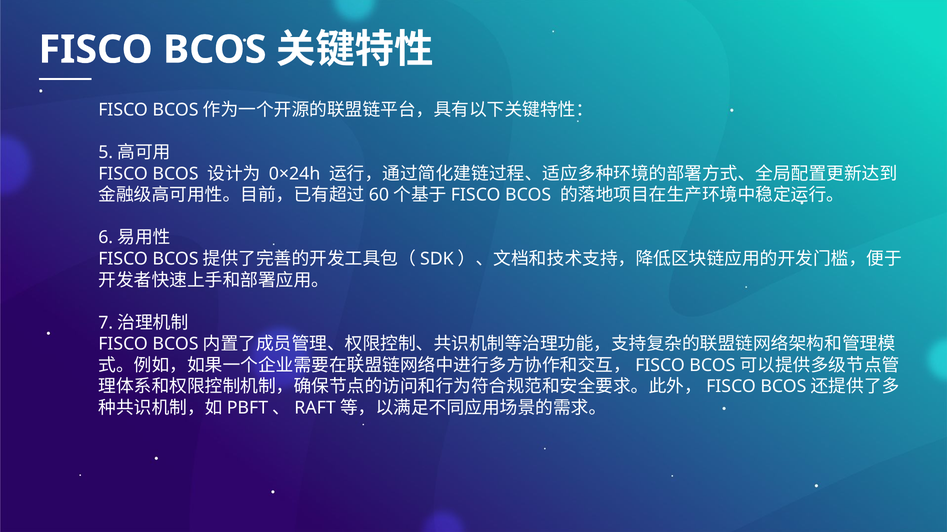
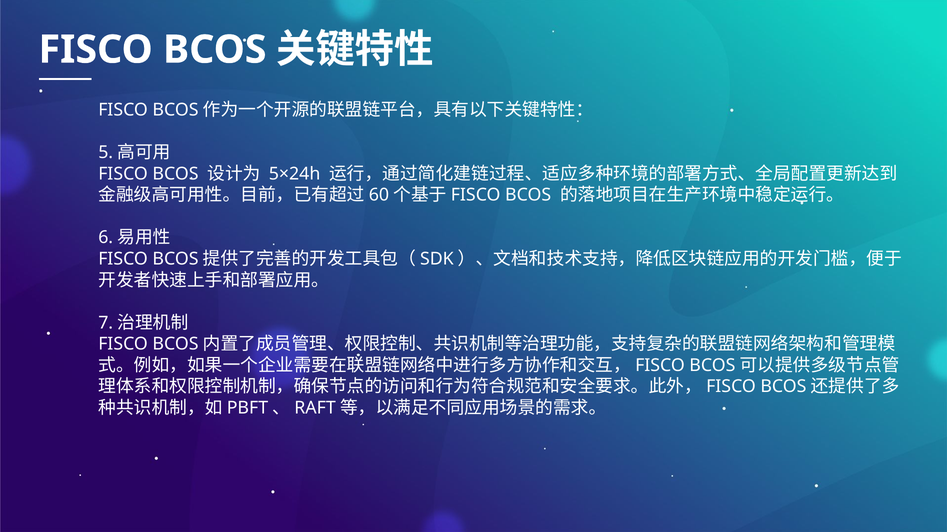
0×24h: 0×24h -> 5×24h (295, 174)
